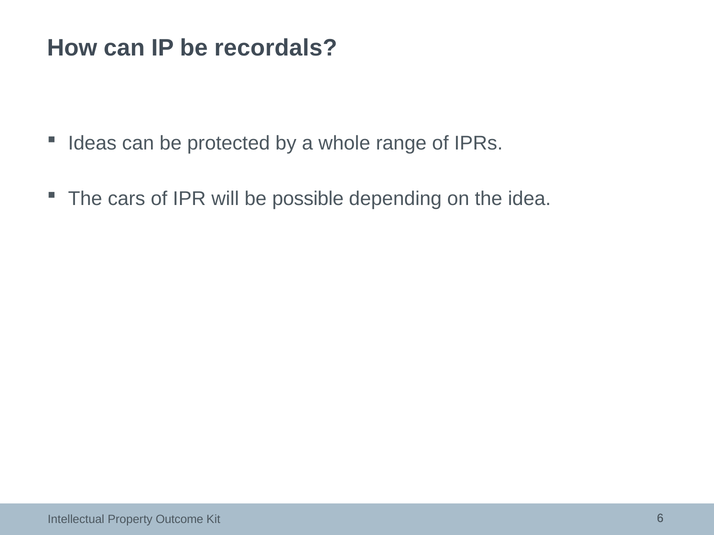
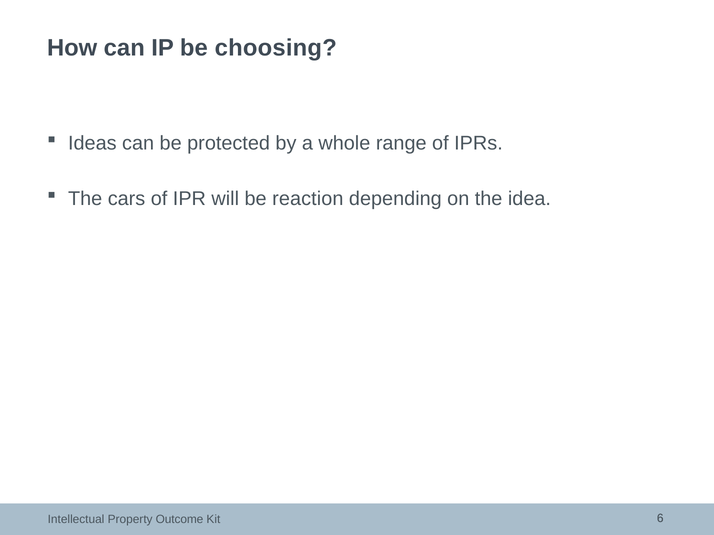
recordals: recordals -> choosing (276, 48)
possible: possible -> reaction (308, 199)
